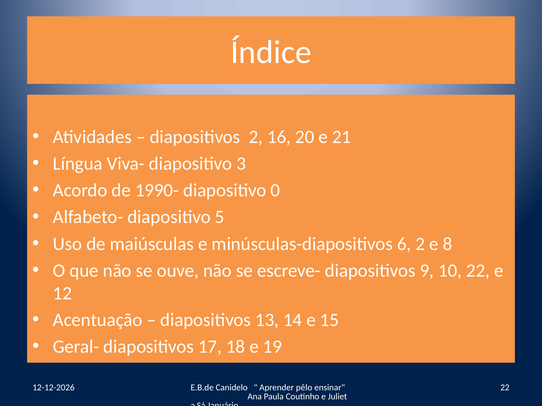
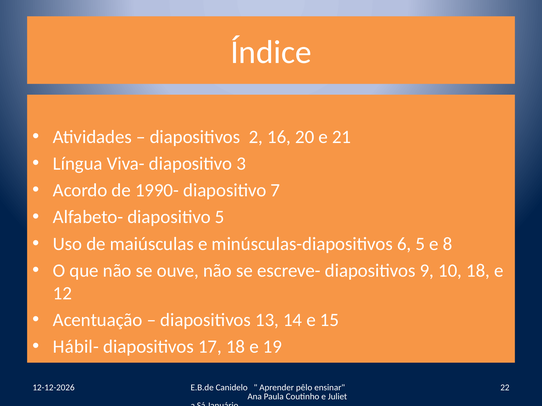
0: 0 -> 7 (275, 191)
6 2: 2 -> 5 (420, 244)
10 22: 22 -> 18 (478, 271)
Geral-: Geral- -> Hábil- (76, 347)
